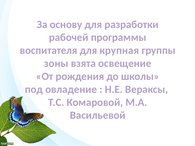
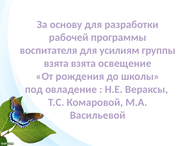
крупная: крупная -> усилиям (119, 50)
зоны: зоны -> взята (56, 63)
